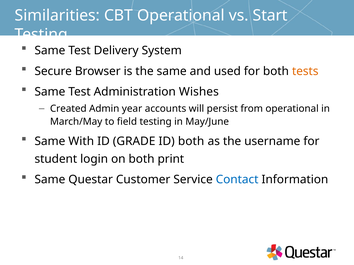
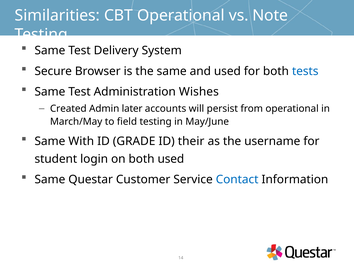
Start: Start -> Note (270, 16)
tests colour: orange -> blue (305, 71)
year: year -> later (132, 109)
ID both: both -> their (191, 142)
both print: print -> used (171, 159)
